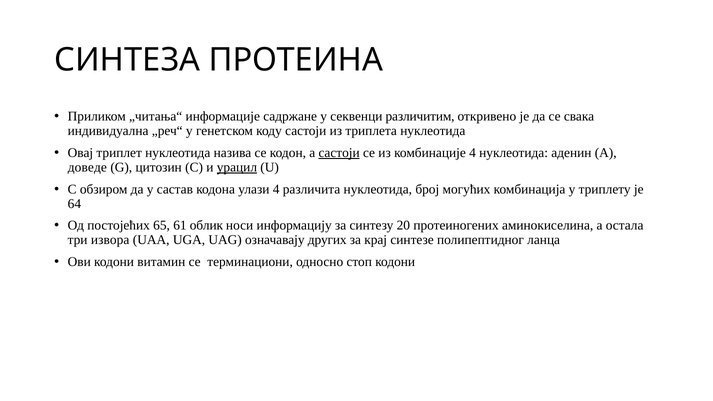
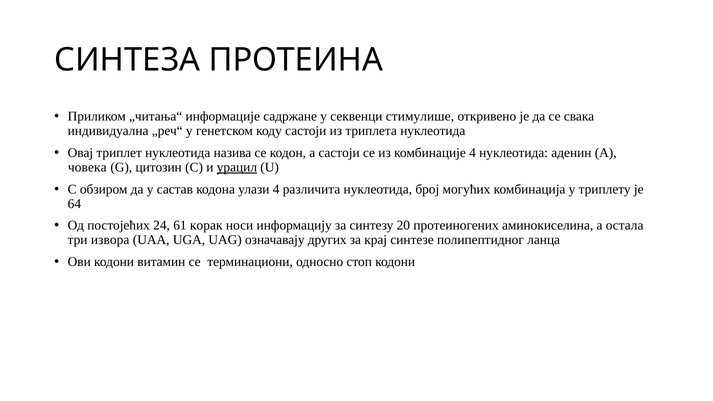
различитим: различитим -> стимулише (420, 117)
састоји underline: present -> none (339, 153)
доведе: доведе -> човека (87, 167)
65: 65 -> 24 (162, 226)
облик: облик -> корак (206, 226)
